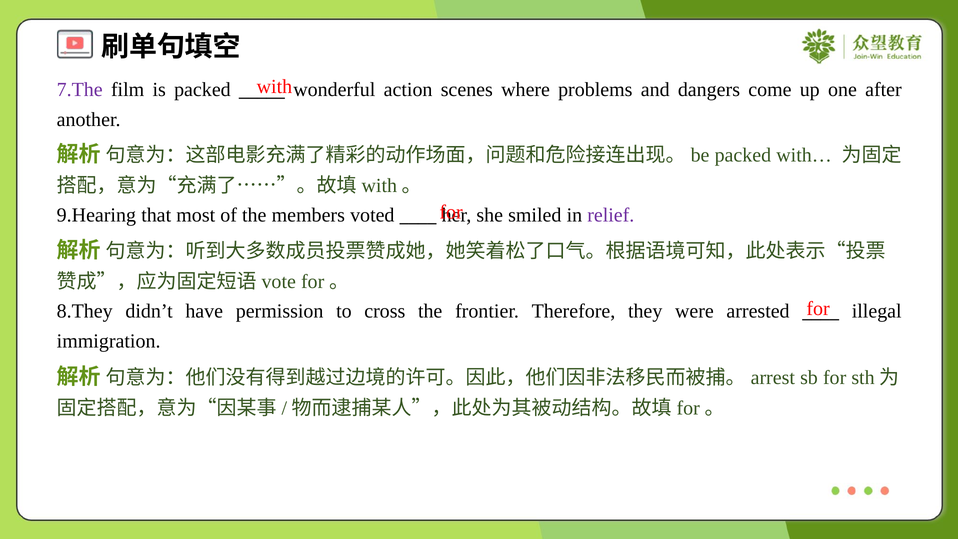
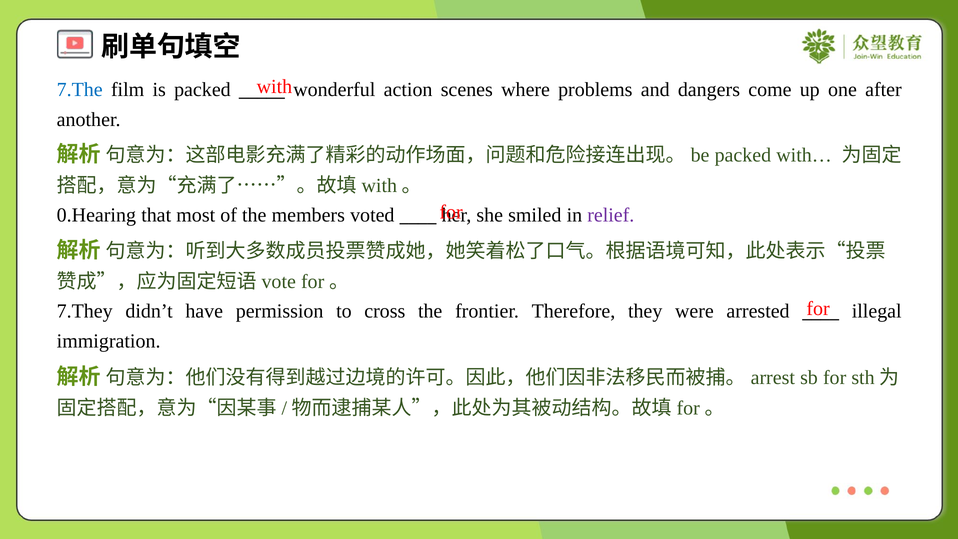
7.The colour: purple -> blue (80, 90)
9.Hearing: 9.Hearing -> 0.Hearing (96, 215)
8.They: 8.They -> 7.They (85, 311)
